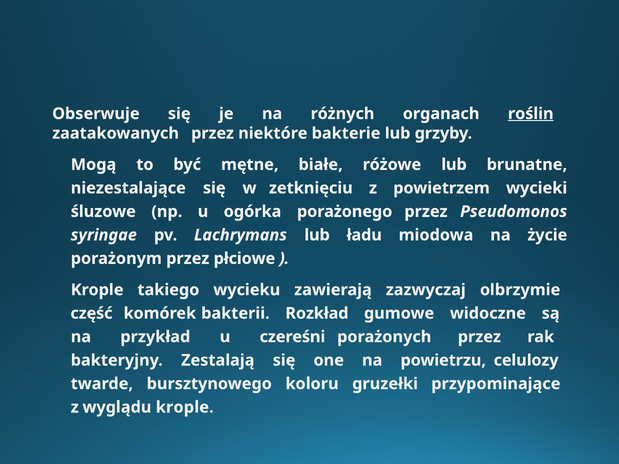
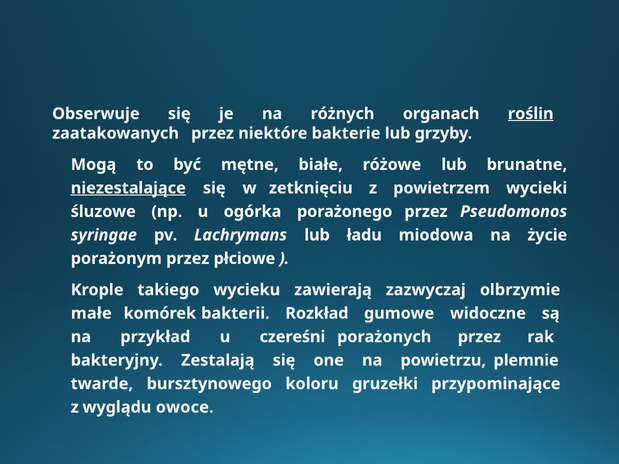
niezestalające underline: none -> present (128, 188)
część: część -> małe (91, 313)
celulozy: celulozy -> plemnie (526, 360)
wyglądu krople: krople -> owoce (185, 407)
